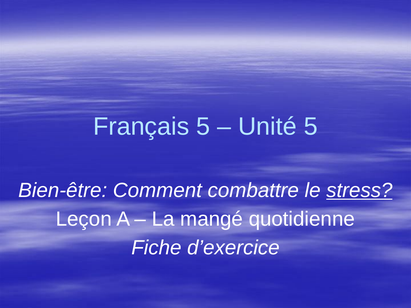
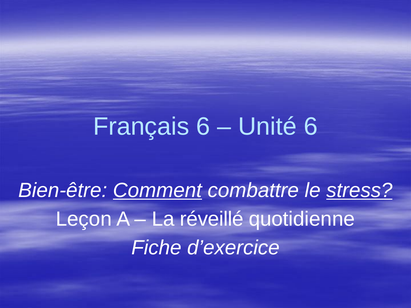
Français 5: 5 -> 6 (203, 127)
Unité 5: 5 -> 6 (311, 127)
Comment underline: none -> present (157, 190)
mangé: mangé -> réveillé (212, 219)
